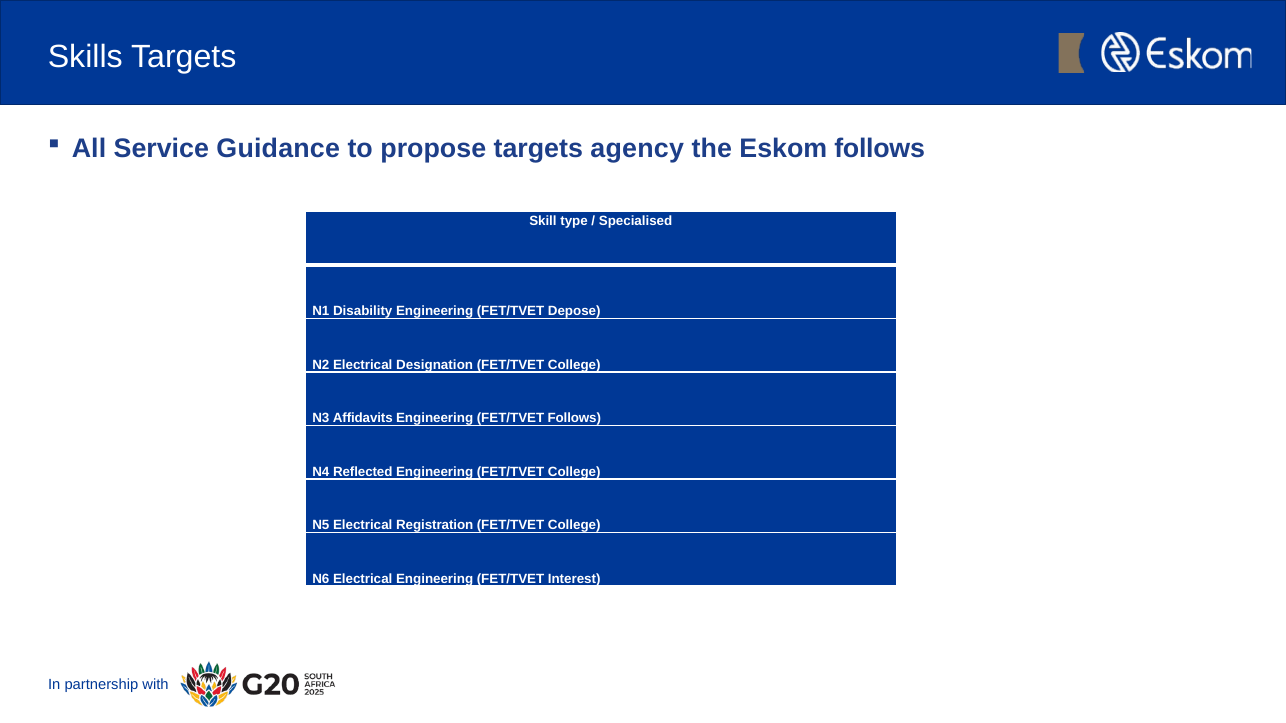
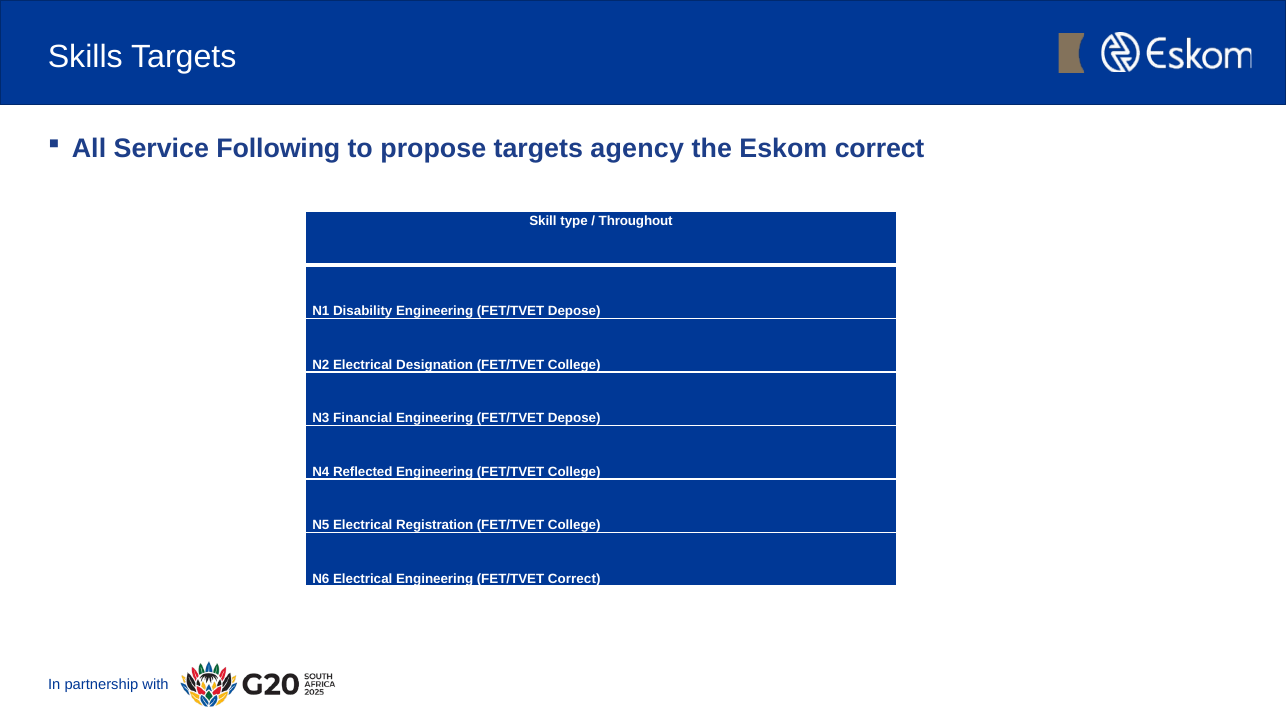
Guidance: Guidance -> Following (278, 148)
Eskom follows: follows -> correct (880, 148)
Specialised: Specialised -> Throughout (636, 221)
Affidavits: Affidavits -> Financial (363, 418)
Follows: Follows -> Depose (574, 418)
FET/TVET Interest: Interest -> Correct (574, 579)
